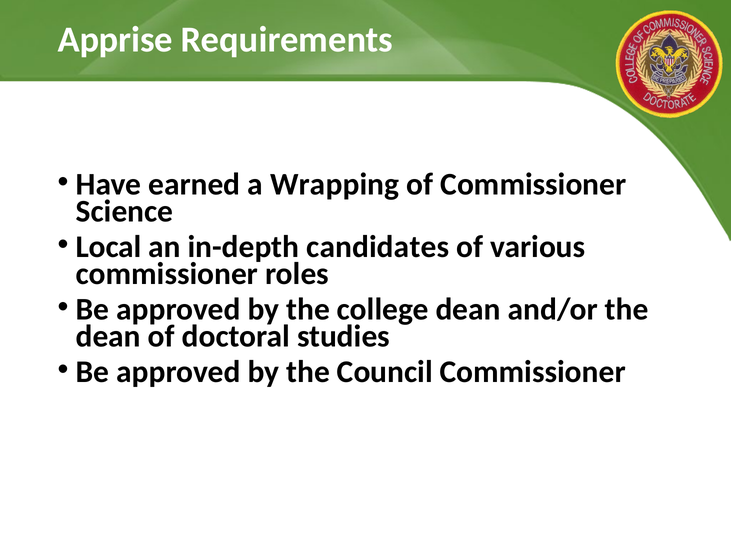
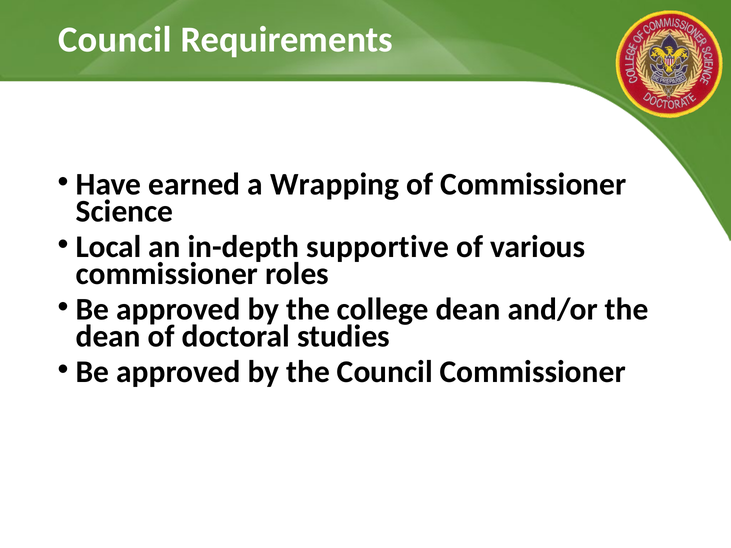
Apprise: Apprise -> Council (115, 40)
candidates: candidates -> supportive (378, 247)
